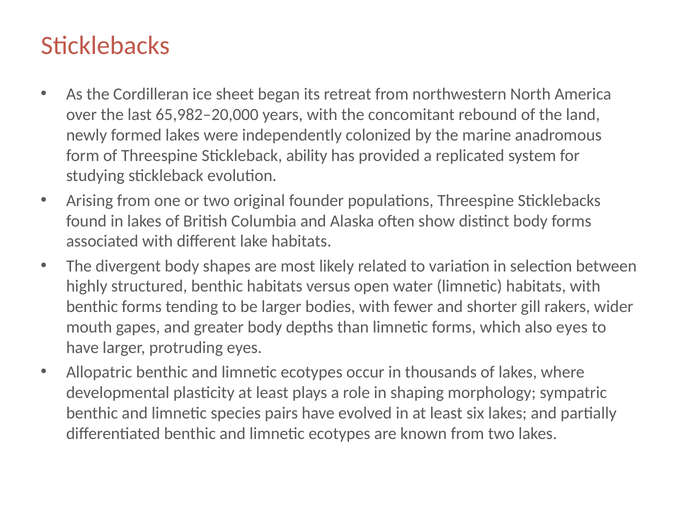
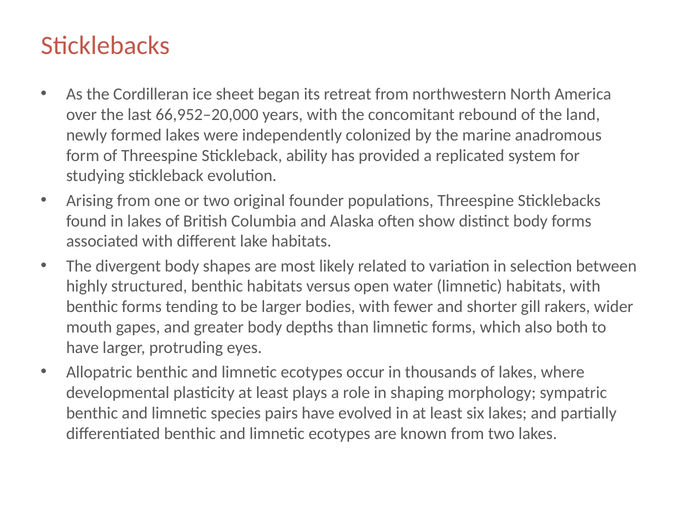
65,982–20,000: 65,982–20,000 -> 66,952–20,000 (207, 115)
also eyes: eyes -> both (572, 327)
